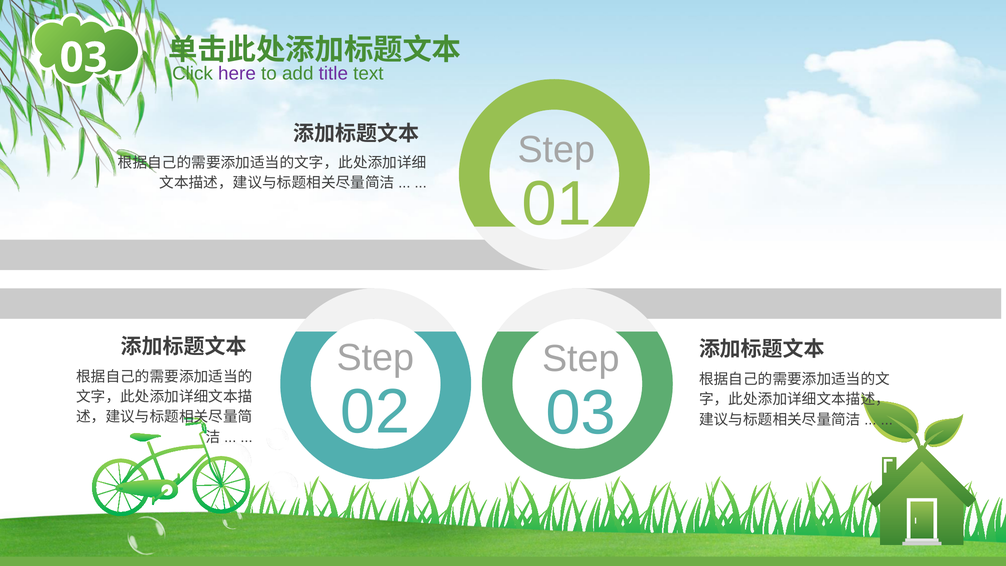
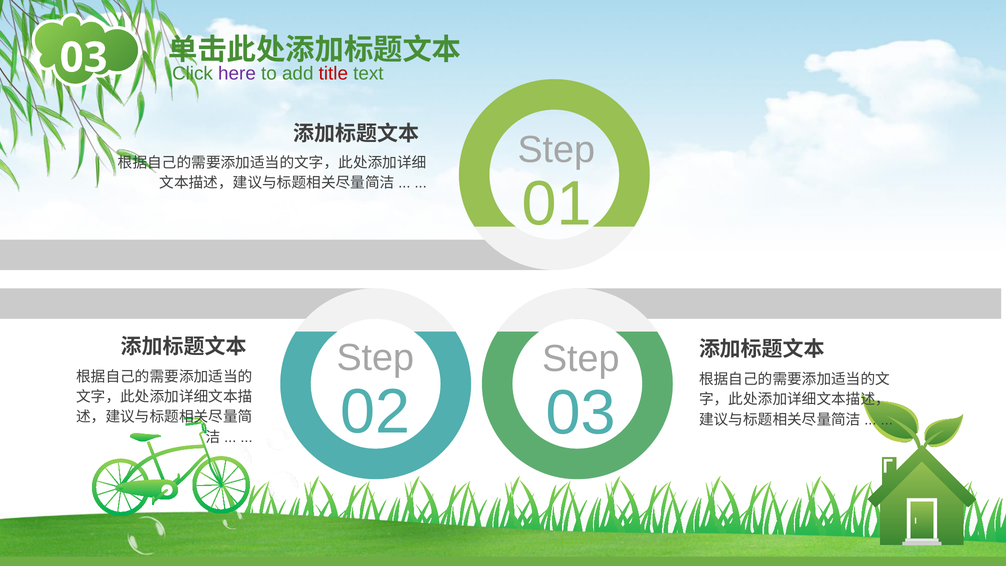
title colour: purple -> red (333, 73)
